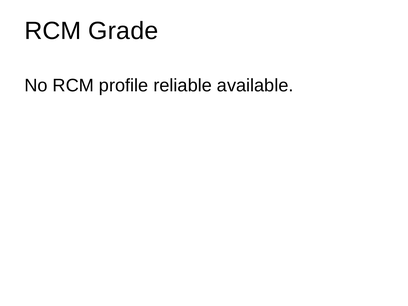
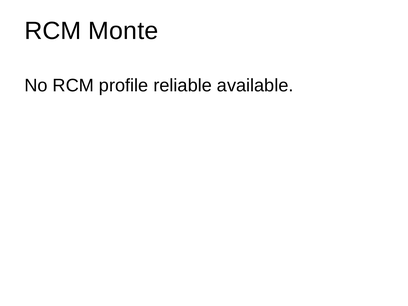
Grade: Grade -> Monte (123, 31)
